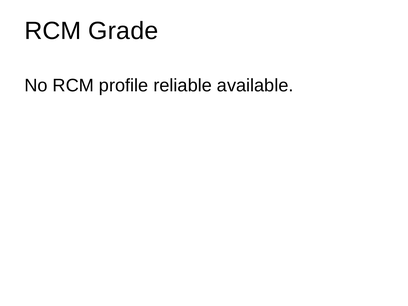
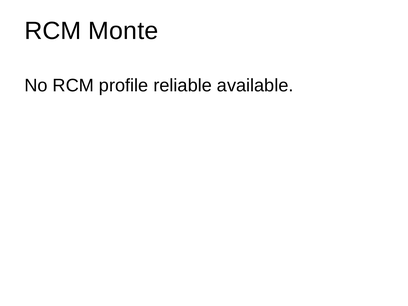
Grade: Grade -> Monte (123, 31)
